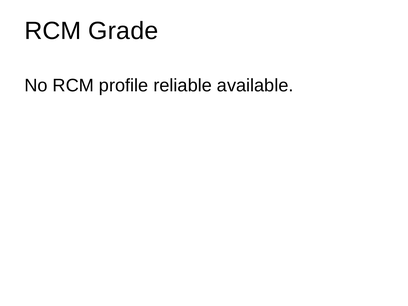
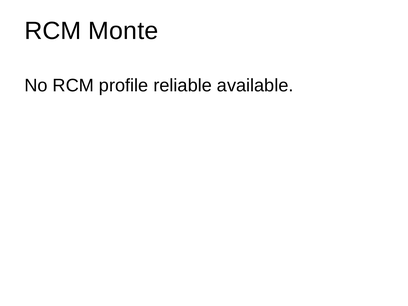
Grade: Grade -> Monte (123, 31)
